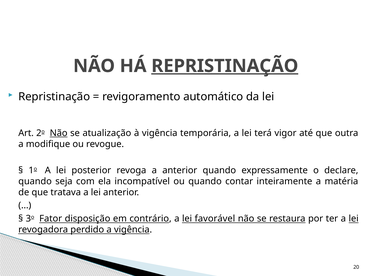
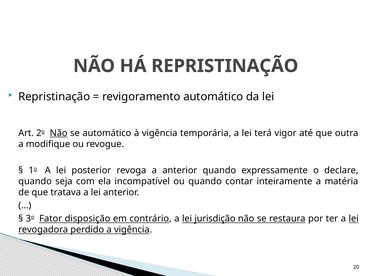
REPRISTINAÇÃO underline: present -> none (225, 66)
se atualização: atualização -> automático (107, 133)
favorável: favorável -> jurisdição (215, 218)
